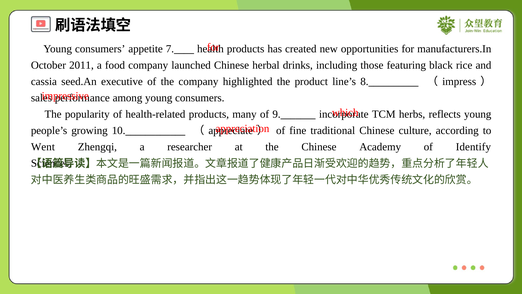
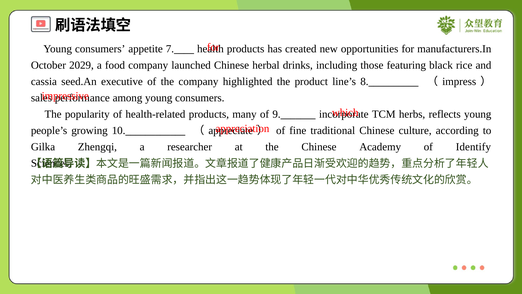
2011: 2011 -> 2029 (81, 65)
Went: Went -> Gilka (43, 147)
